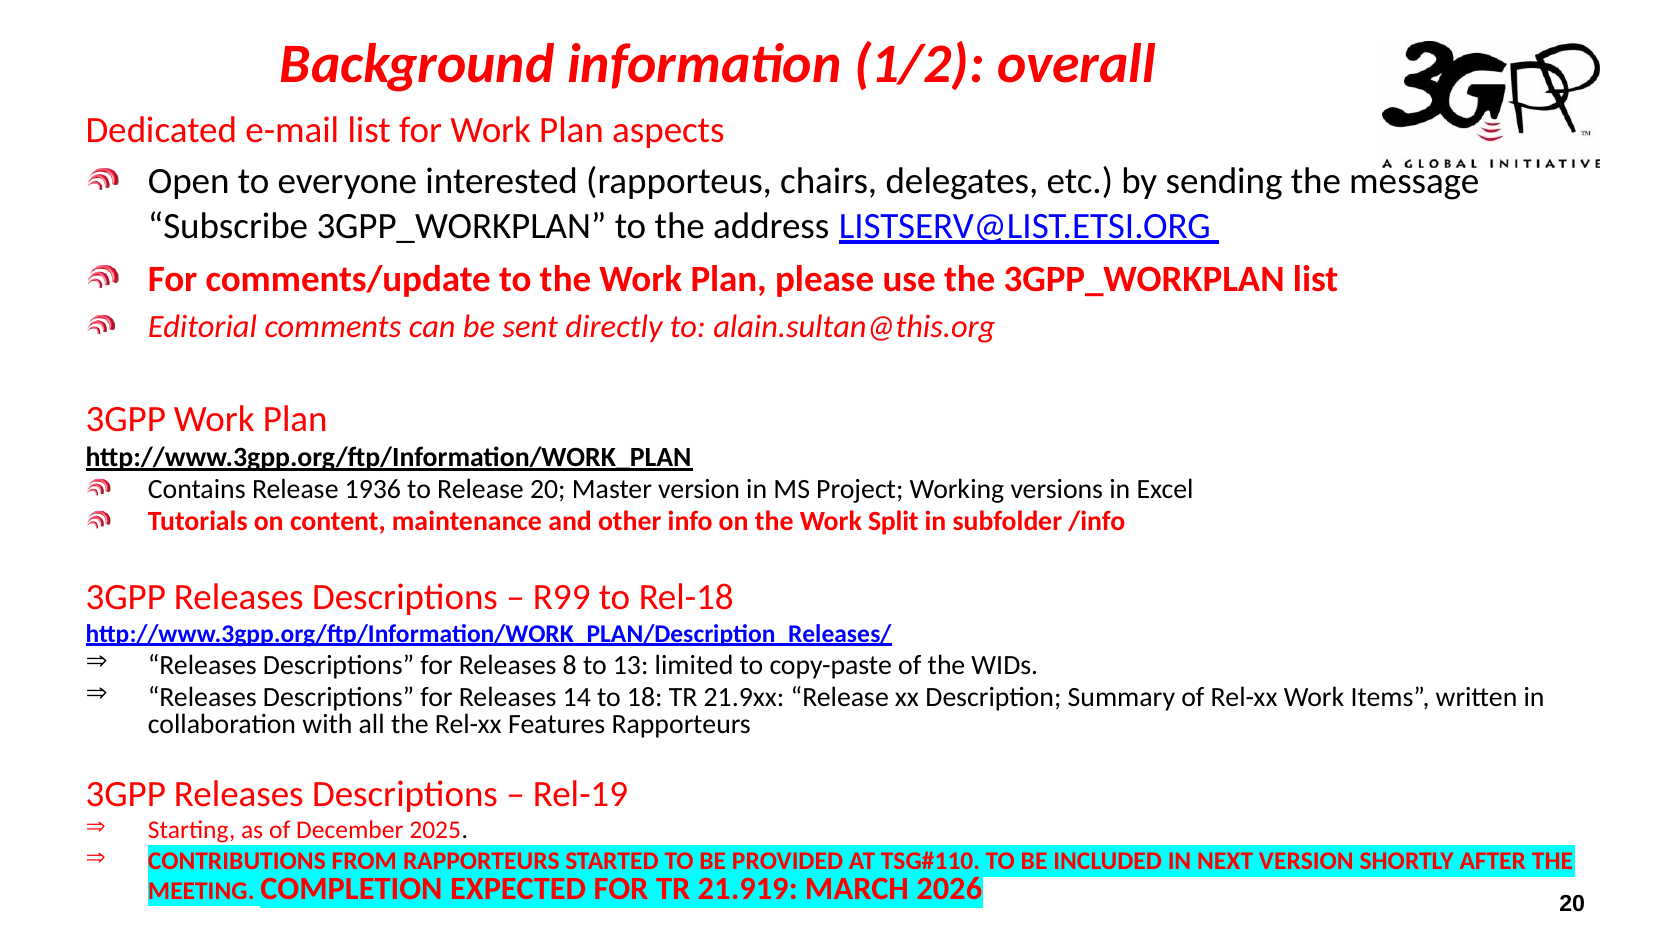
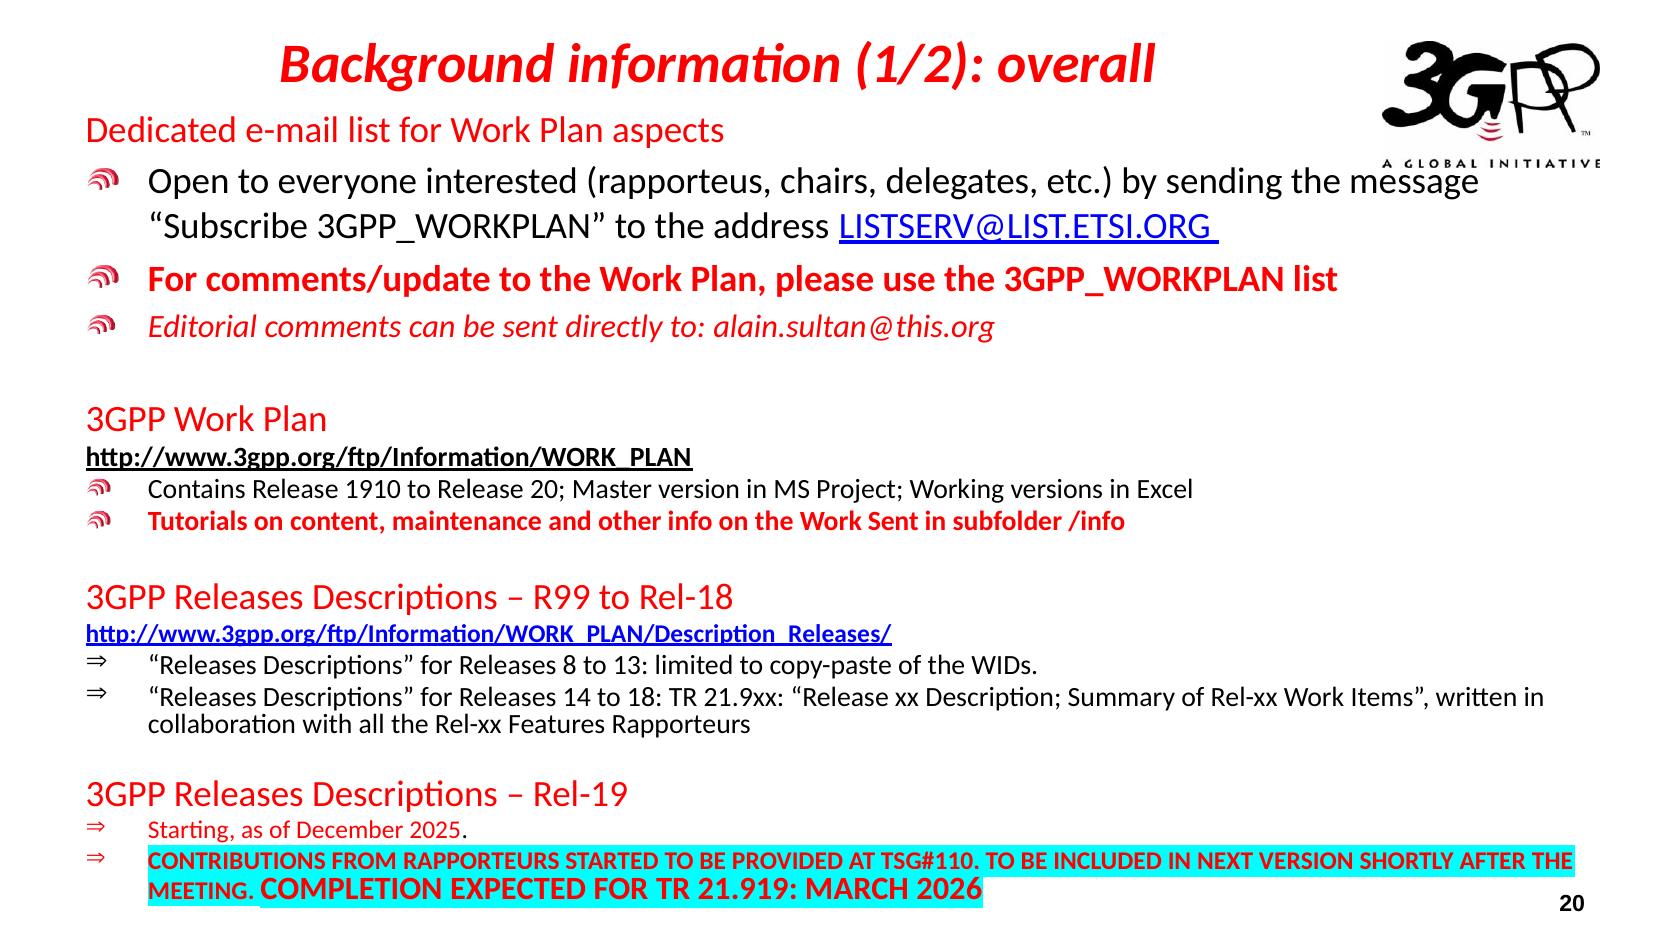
1936: 1936 -> 1910 (373, 489)
Work Split: Split -> Sent (893, 522)
